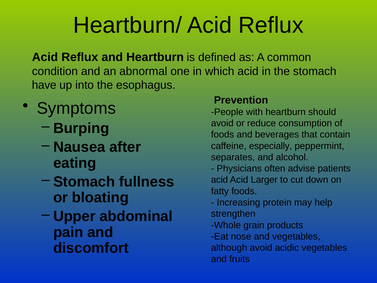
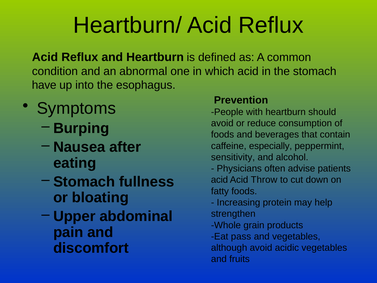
separates: separates -> sensitivity (233, 157)
Larger: Larger -> Throw (264, 180)
nose: nose -> pass (241, 236)
